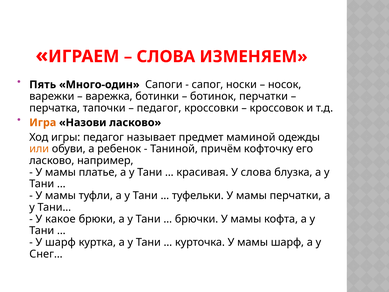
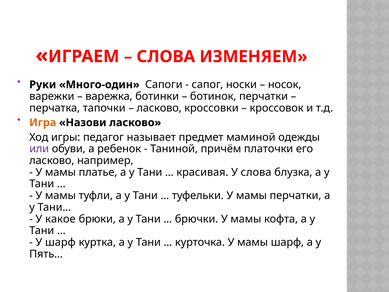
Пять: Пять -> Руки (43, 85)
педагог: педагог -> ласково (159, 108)
или colour: orange -> purple (39, 149)
кофточку: кофточку -> платочки (269, 149)
Снег…: Снег… -> Пять… (46, 254)
